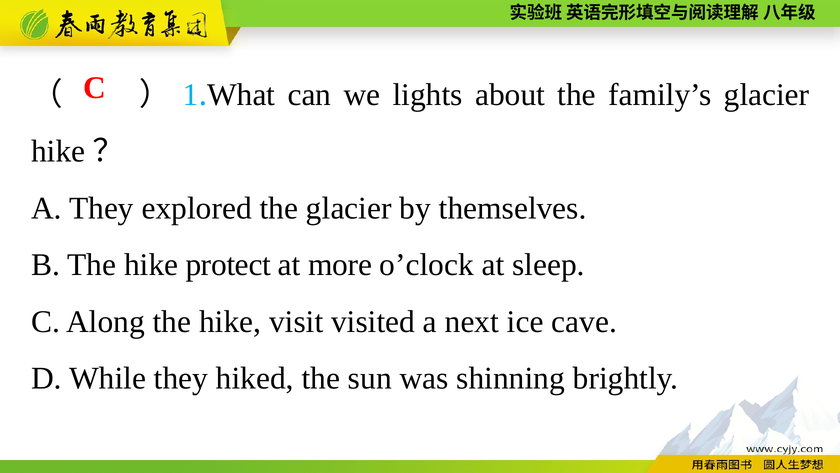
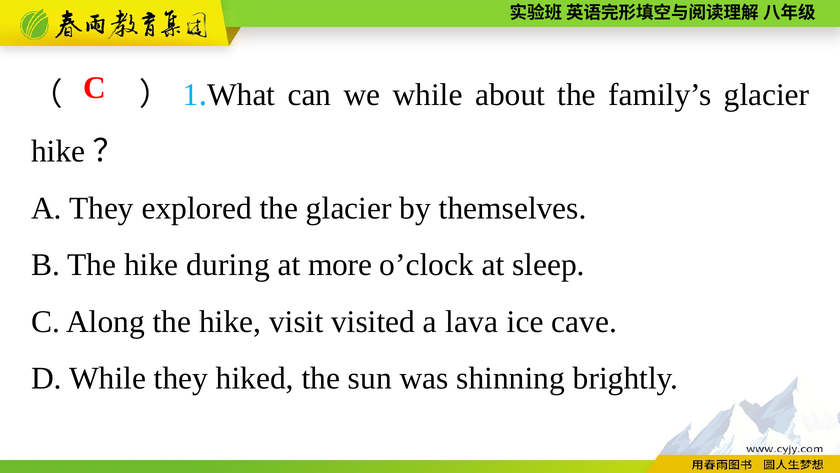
we lights: lights -> while (428, 95)
protect: protect -> during (228, 265)
next: next -> lava (472, 321)
